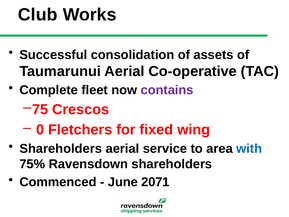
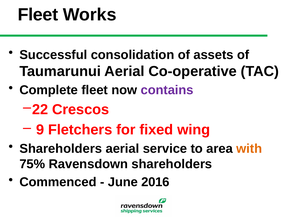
Club: Club -> Fleet (38, 15)
75: 75 -> 22 (40, 109)
0: 0 -> 9 (40, 130)
with colour: blue -> orange (249, 148)
2071: 2071 -> 2016 (155, 182)
